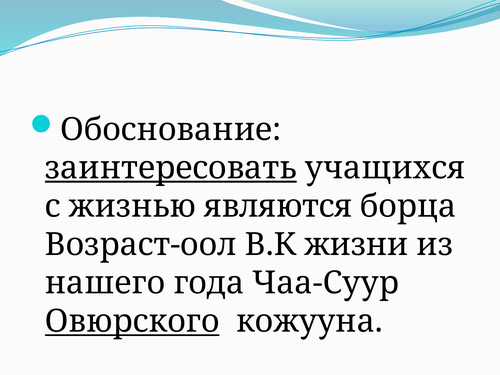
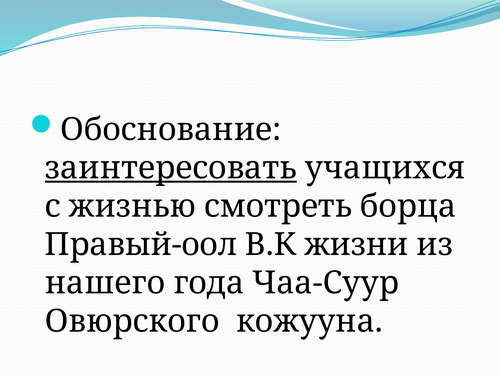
являются: являются -> смотреть (278, 206)
Возраст-оол: Возраст-оол -> Правый-оол (141, 245)
Овюрского underline: present -> none (132, 321)
